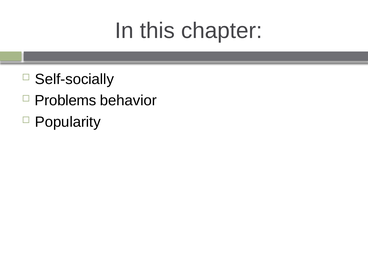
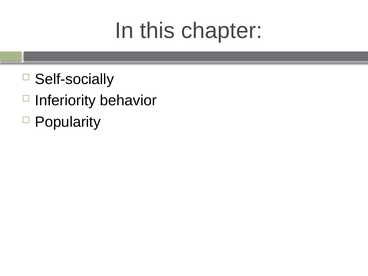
Problems: Problems -> Inferiority (65, 101)
